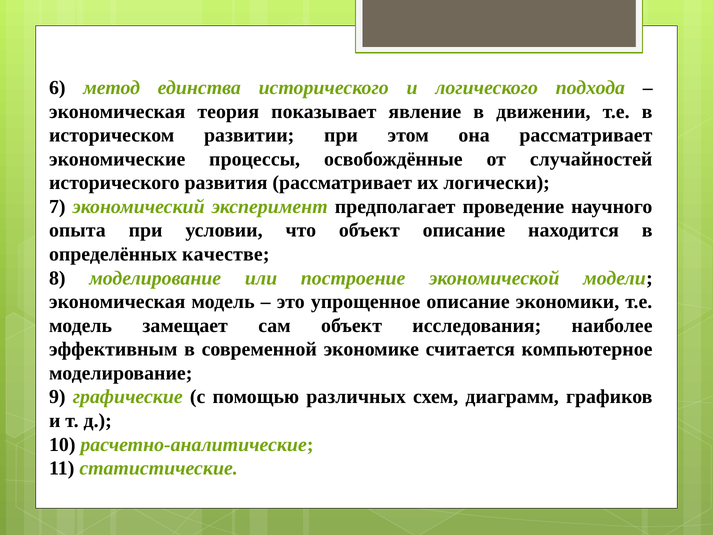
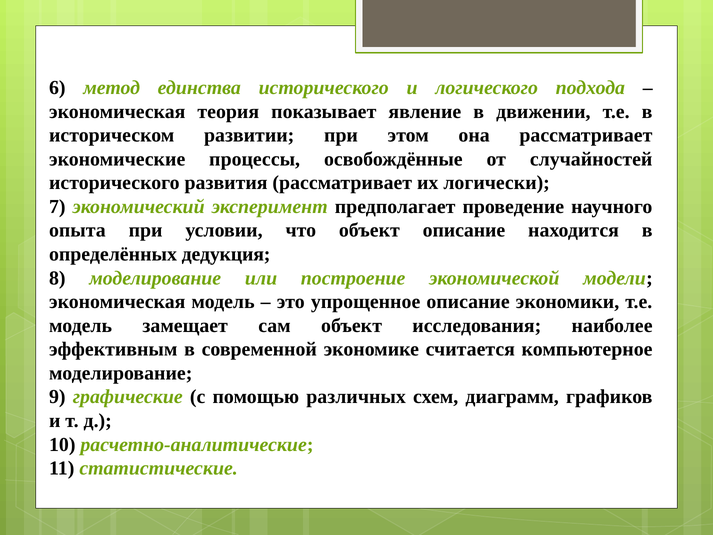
качестве: качестве -> дедукция (226, 254)
